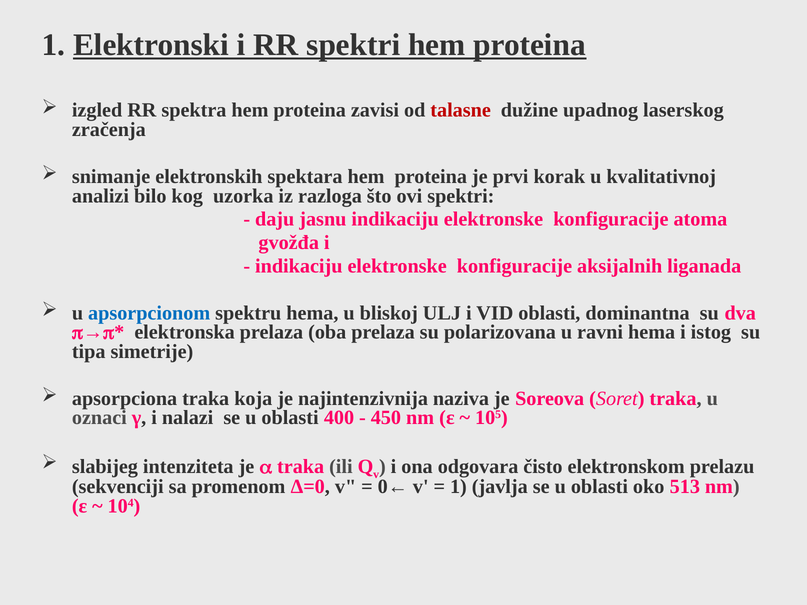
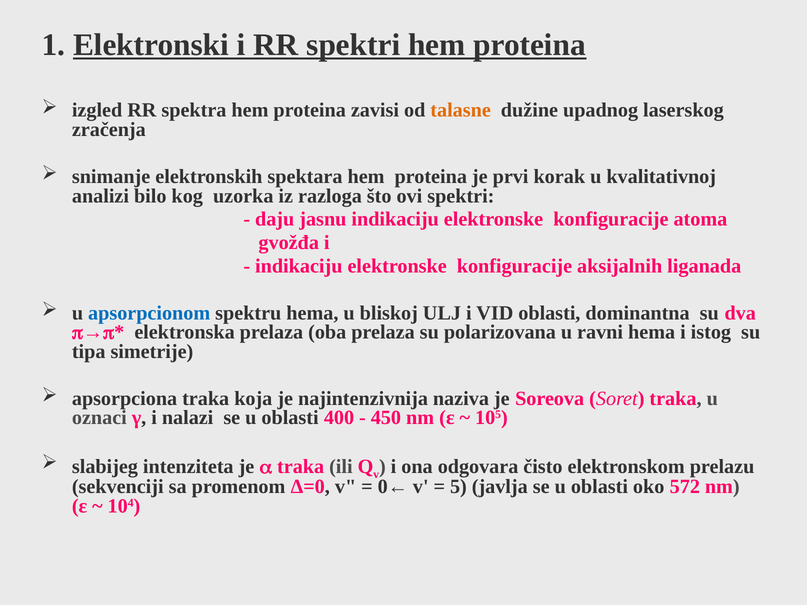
talasne colour: red -> orange (461, 110)
1: 1 -> 5 (458, 487)
513: 513 -> 572 (685, 487)
